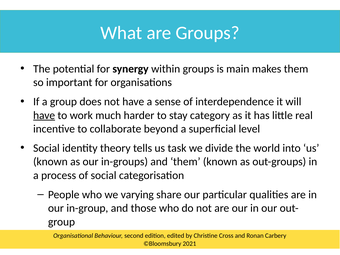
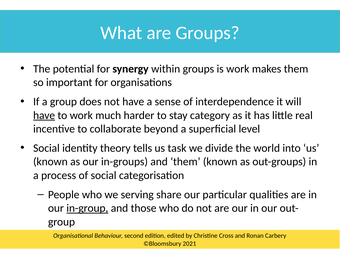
is main: main -> work (238, 69)
varying: varying -> serving (137, 195)
in-group underline: none -> present (87, 208)
